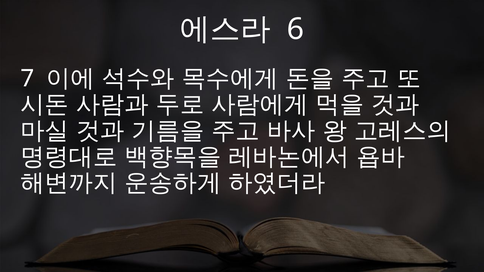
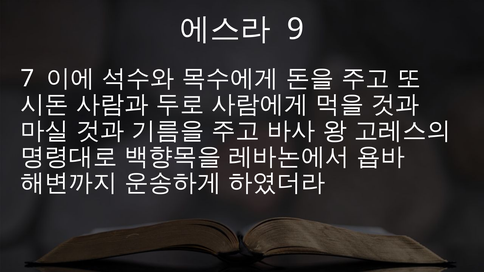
6: 6 -> 9 (296, 29)
